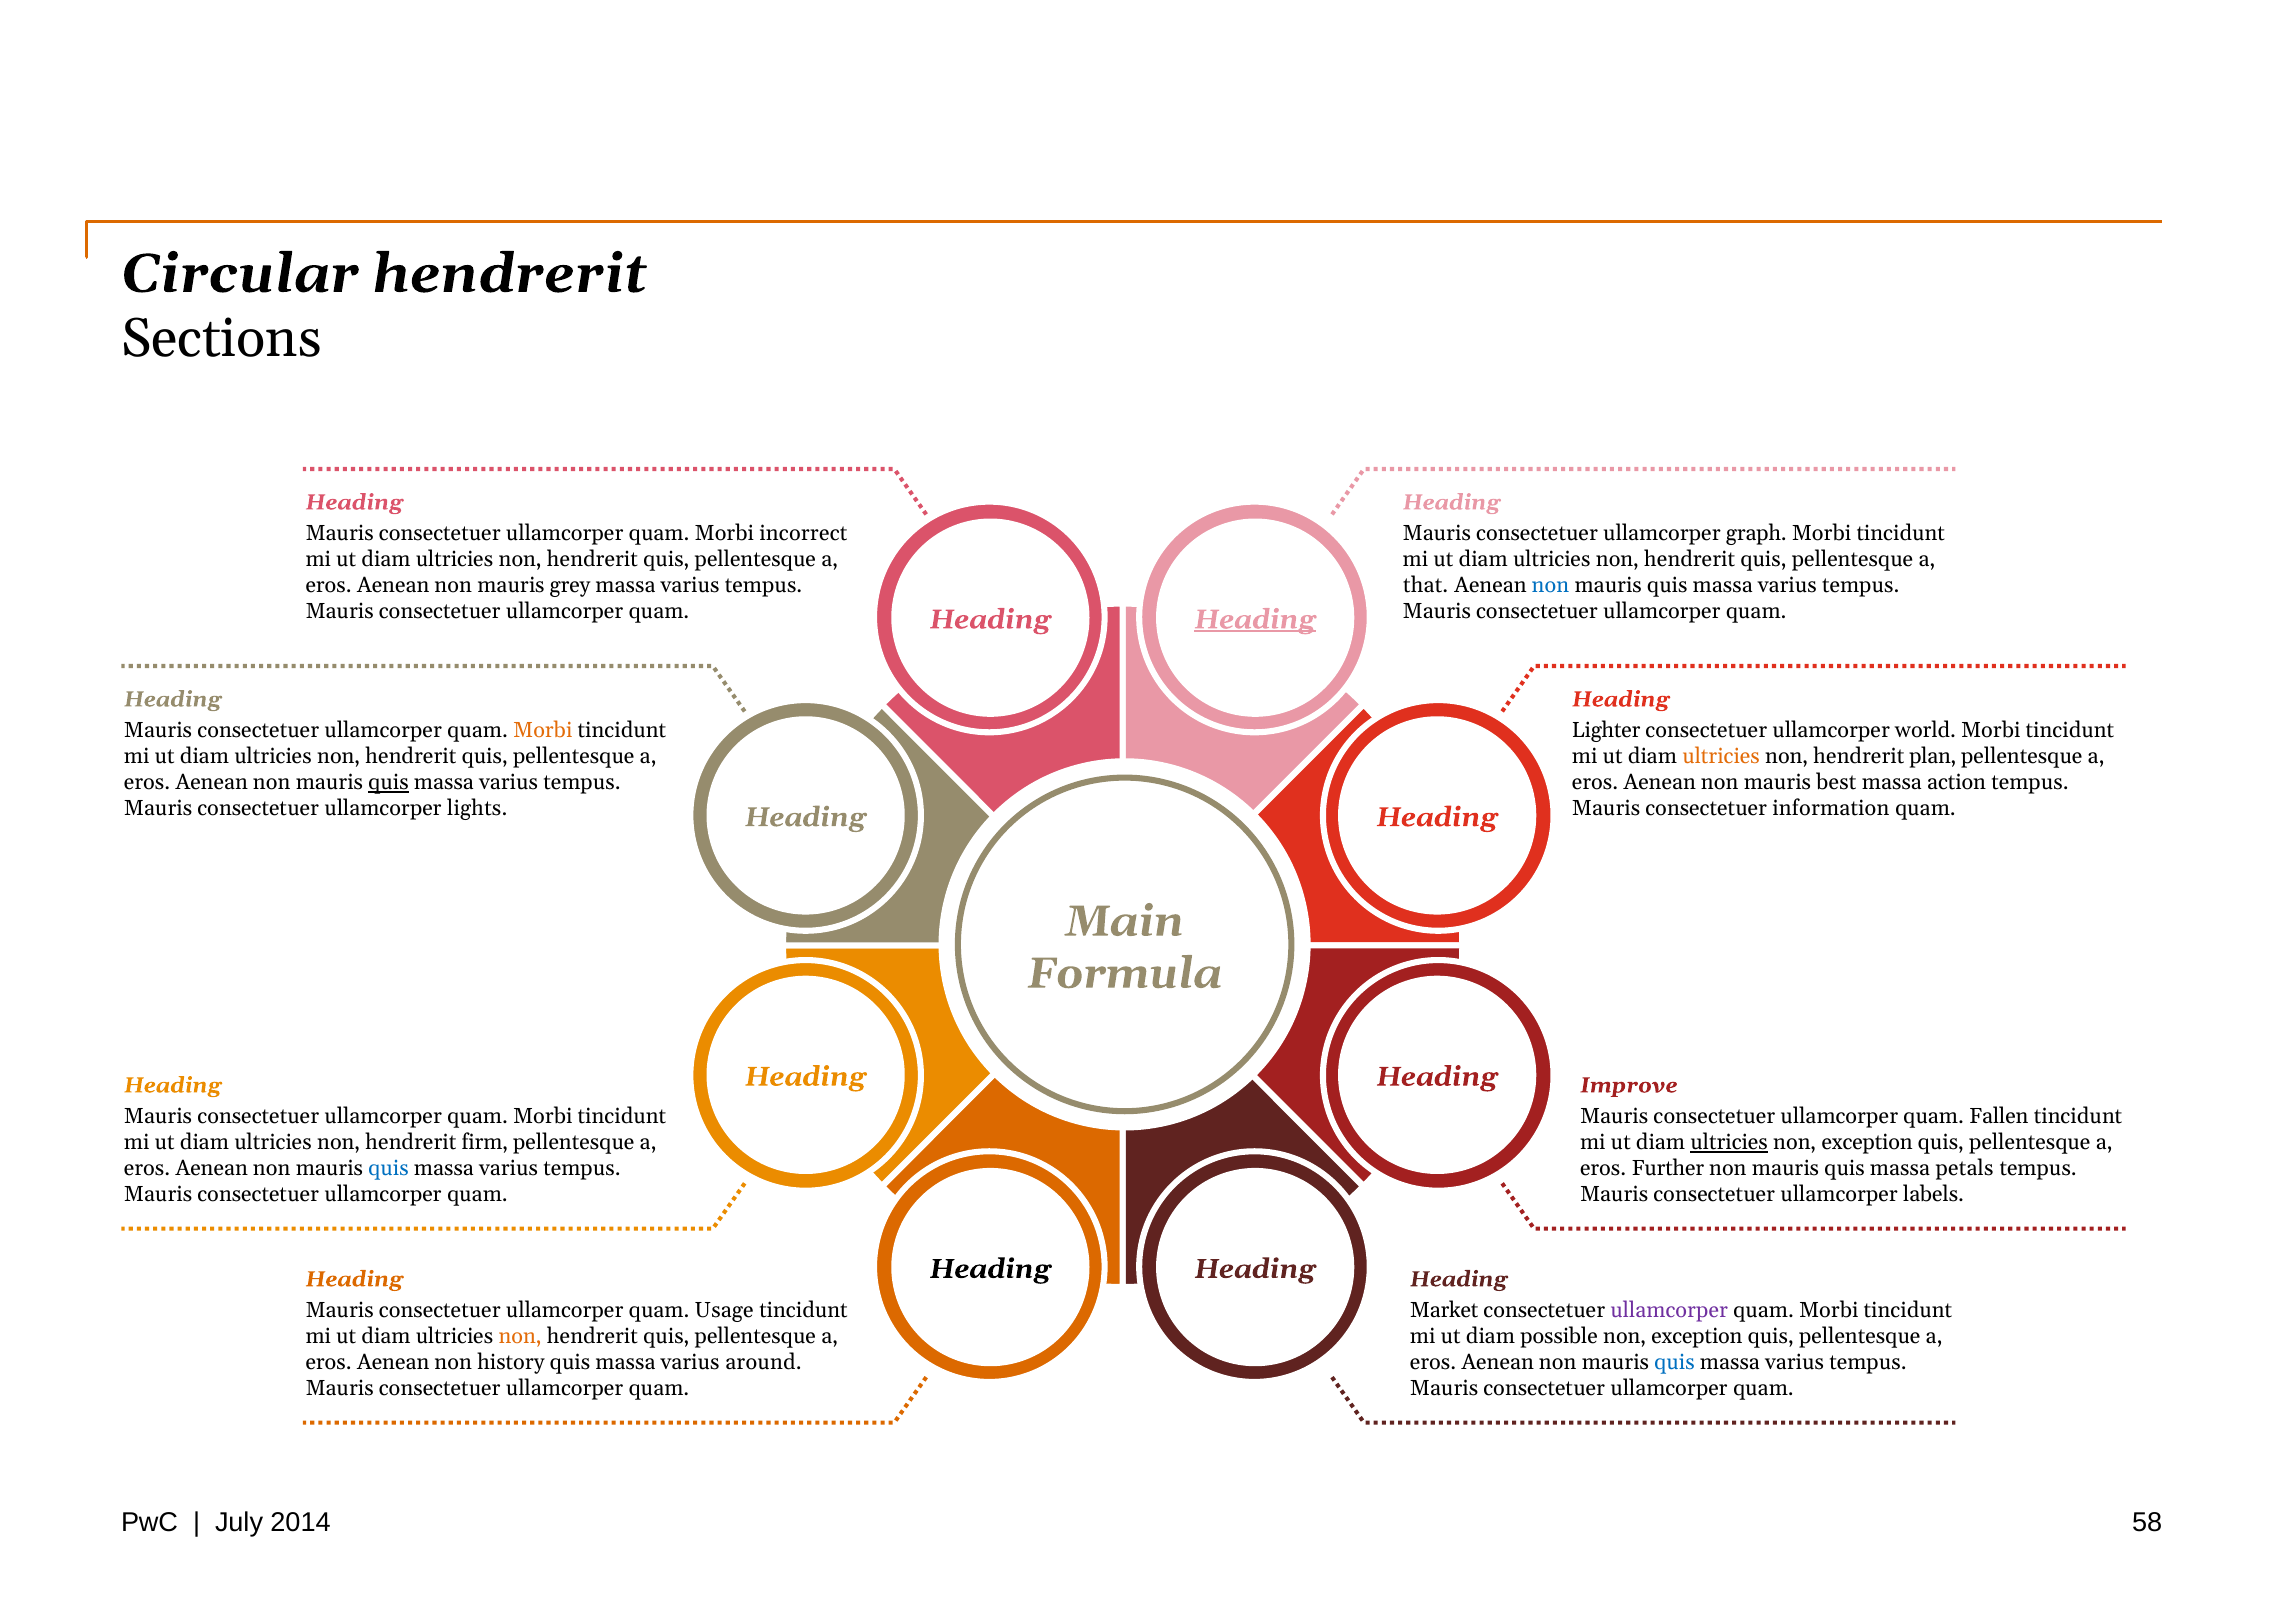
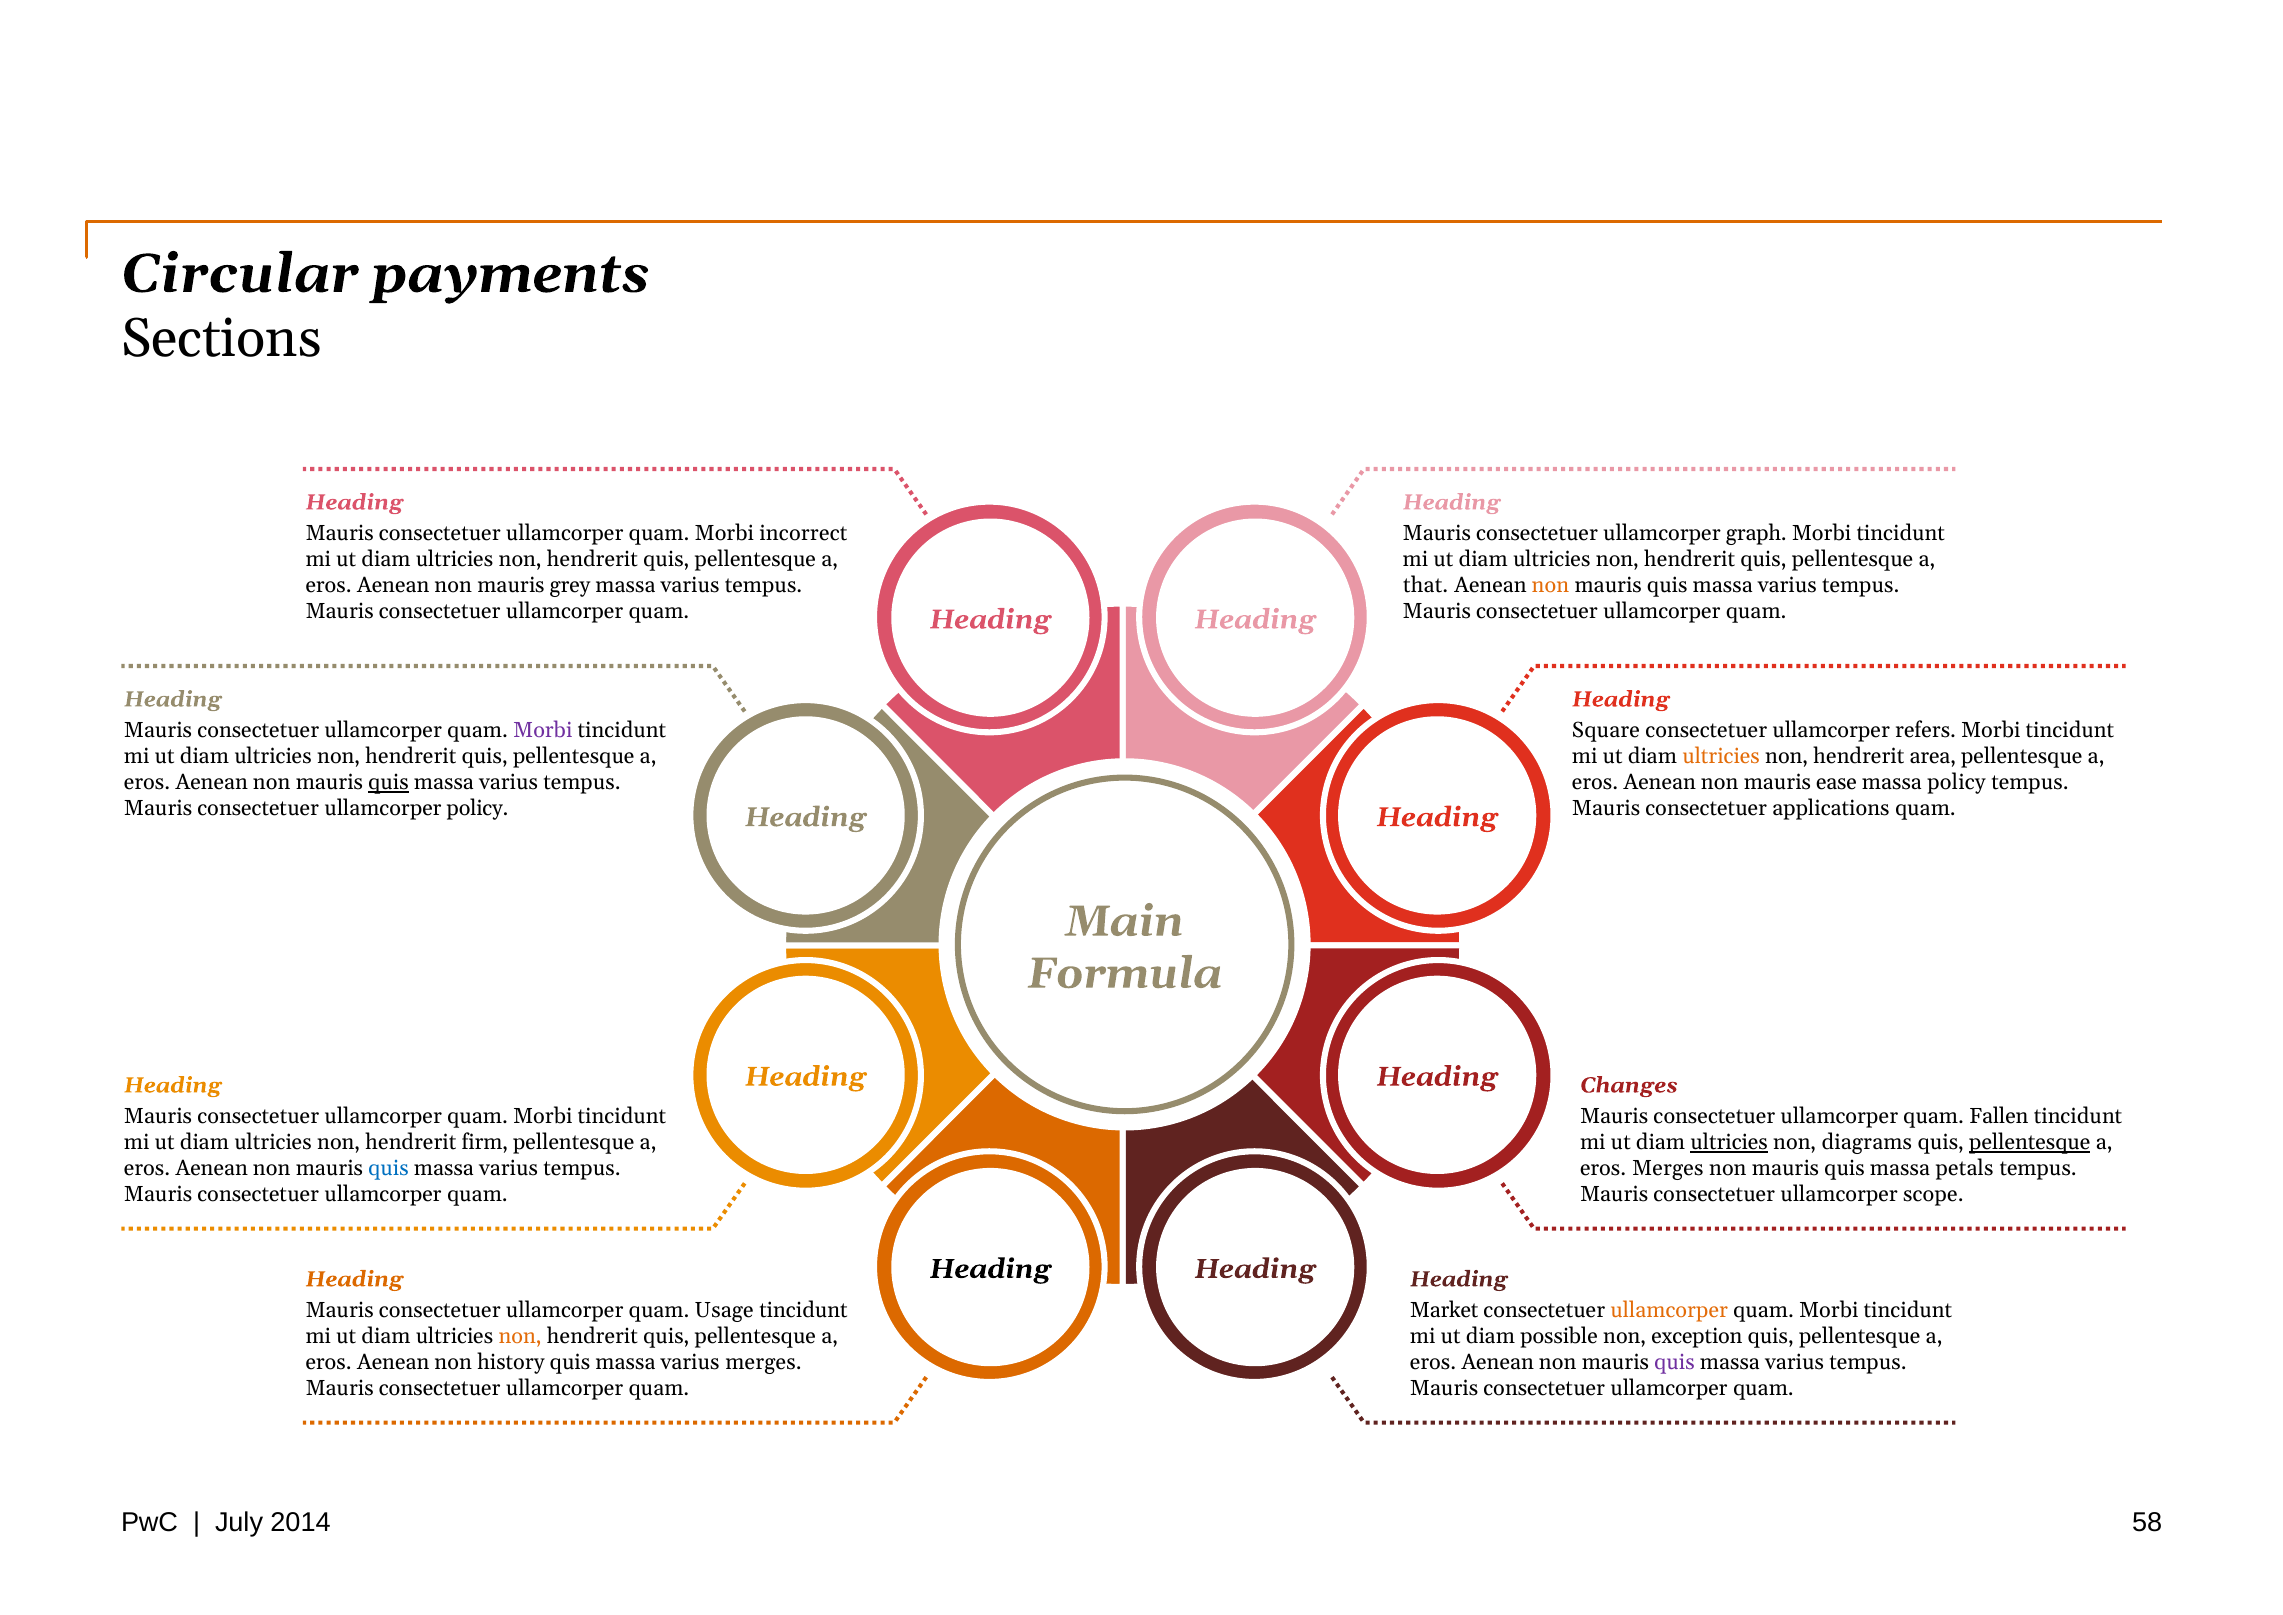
Circular hendrerit: hendrerit -> payments (511, 274)
non colour: blue -> orange (1550, 586)
Heading underline: present -> none (1255, 619)
Morbi colour: orange -> purple (543, 730)
Lighter: Lighter -> Square (1606, 730)
world: world -> refers (1926, 730)
plan: plan -> area (1933, 756)
best: best -> ease (1837, 782)
massa action: action -> policy (1956, 782)
ullamcorper lights: lights -> policy (478, 808)
information: information -> applications (1831, 808)
Improve: Improve -> Changes (1629, 1085)
exception: exception -> diagrams (1867, 1142)
pellentesque underline: none -> present (2030, 1142)
eros Further: Further -> Merges (1668, 1168)
labels: labels -> scope (1933, 1194)
ullamcorper colour: purple -> orange (1669, 1310)
varius around: around -> merges (764, 1362)
quis colour: blue -> purple (1674, 1362)
